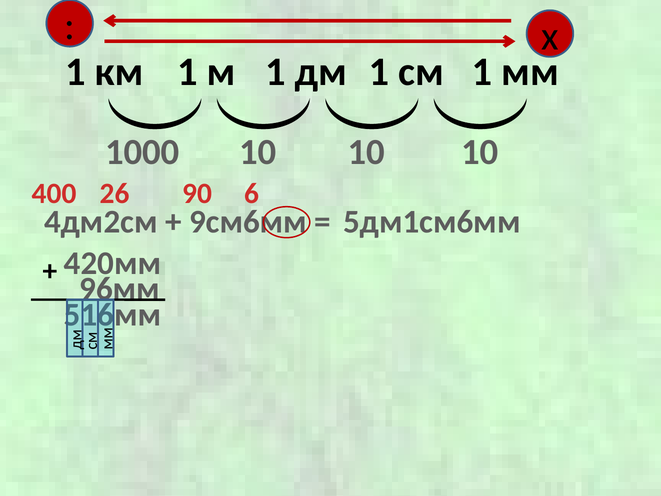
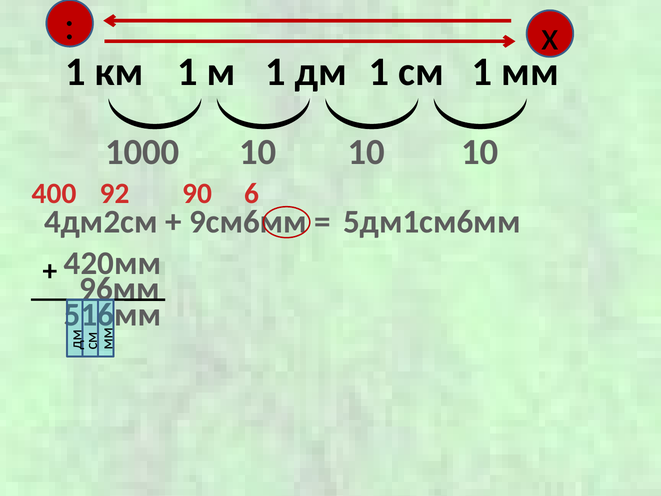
26: 26 -> 92 (115, 193)
